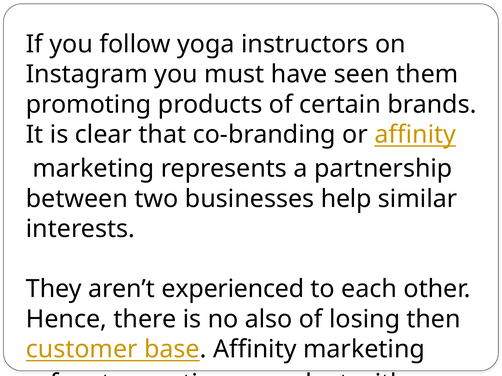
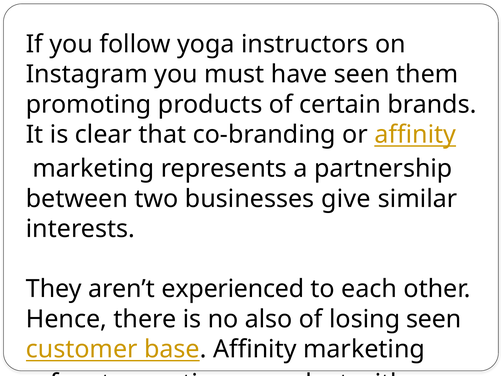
help: help -> give (346, 199)
losing then: then -> seen (434, 320)
